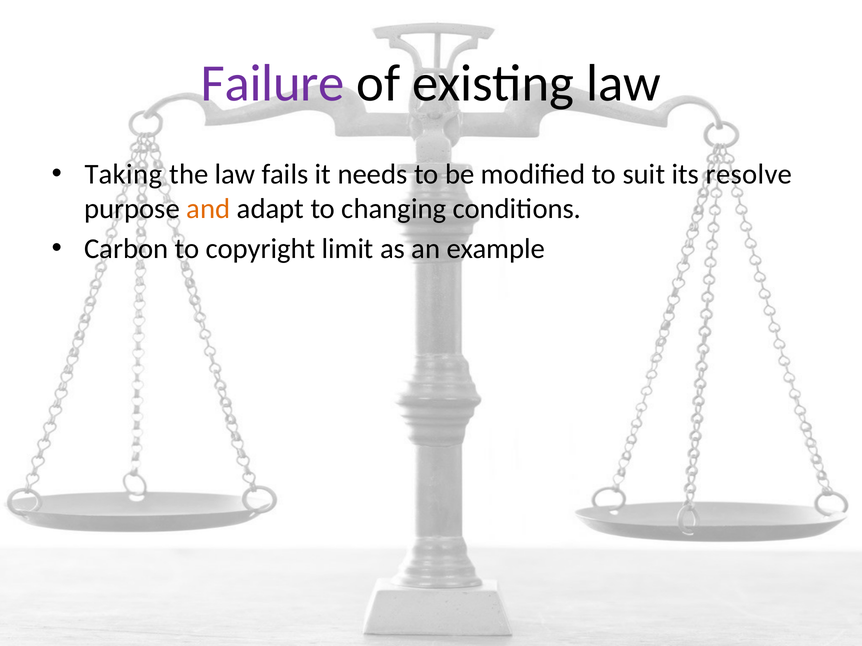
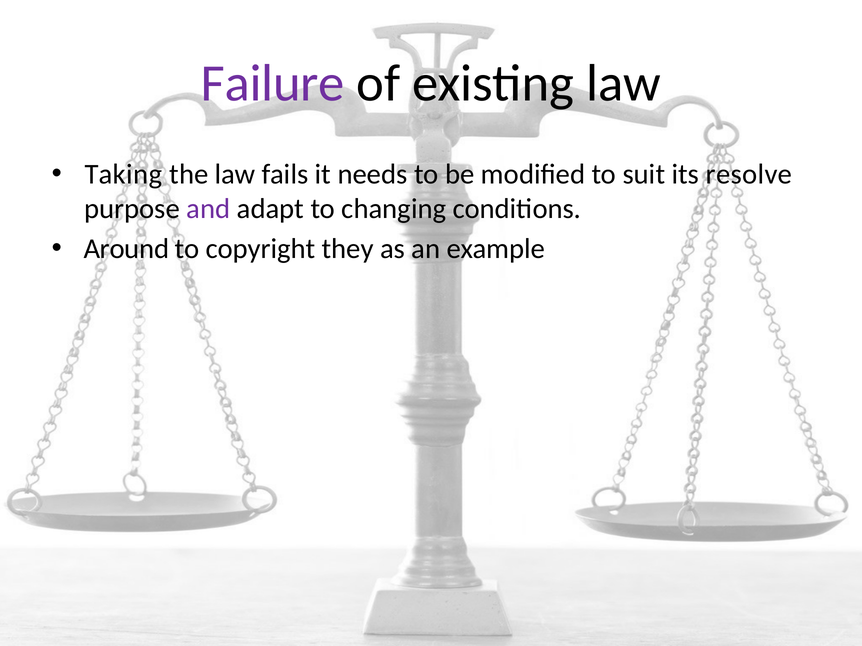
and colour: orange -> purple (208, 209)
Carbon: Carbon -> Around (126, 249)
limit: limit -> they (348, 249)
